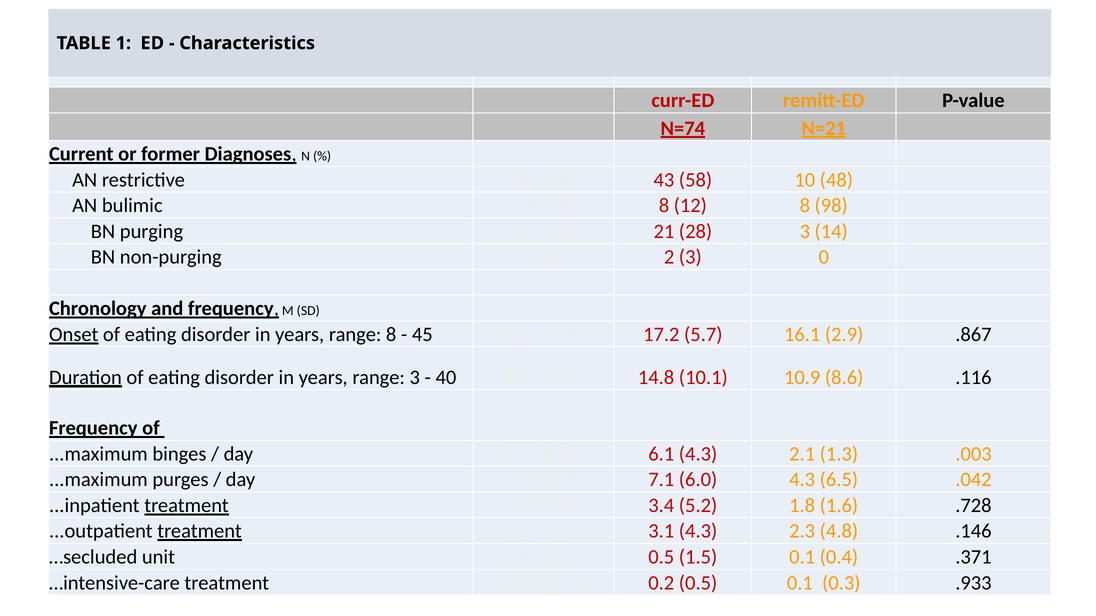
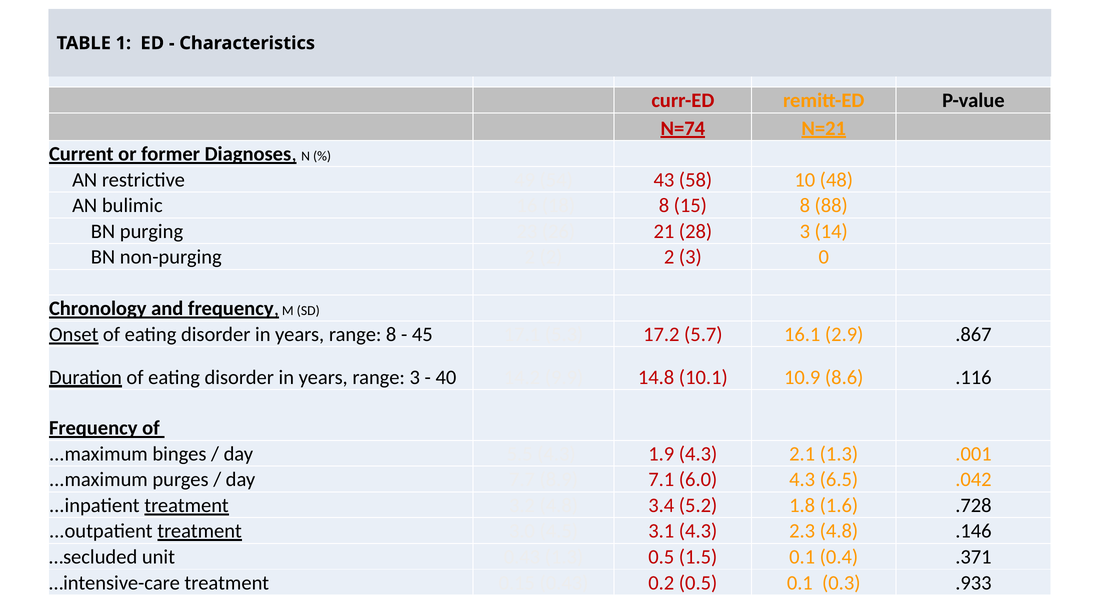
12: 12 -> 15 (690, 206)
98: 98 -> 88 (831, 206)
6.1: 6.1 -> 1.9 (661, 454)
.003: .003 -> .001 (974, 454)
